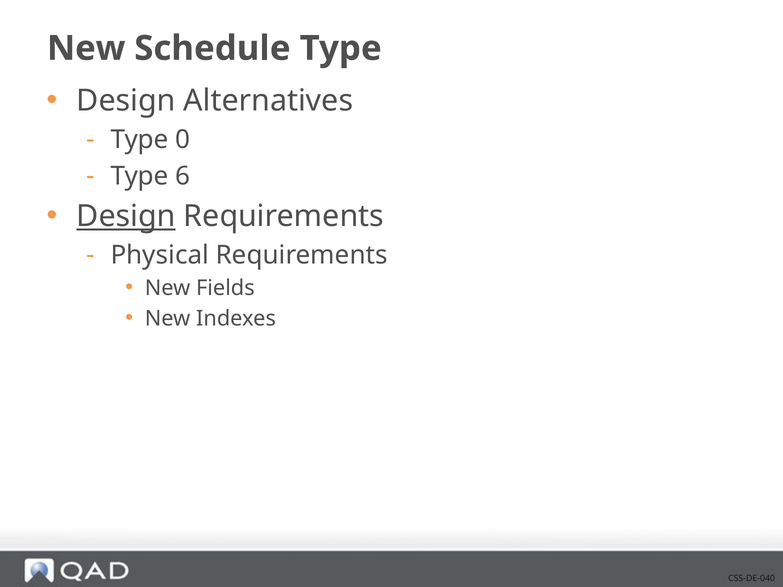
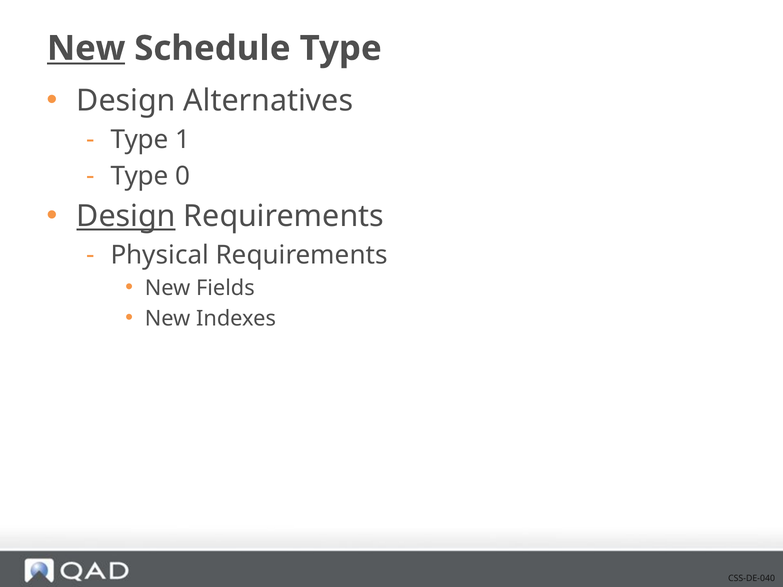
New underline: none -> present (86, 48)
0: 0 -> 1 (183, 140)
6: 6 -> 0 (183, 176)
